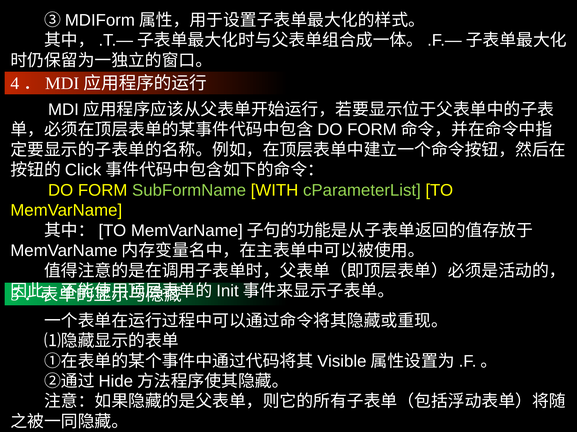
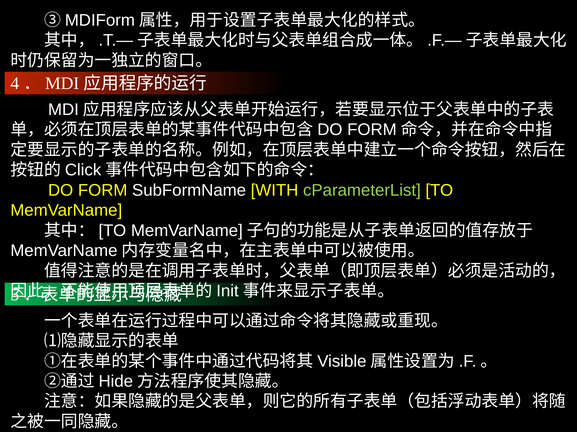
SubFormName colour: light green -> white (189, 191)
